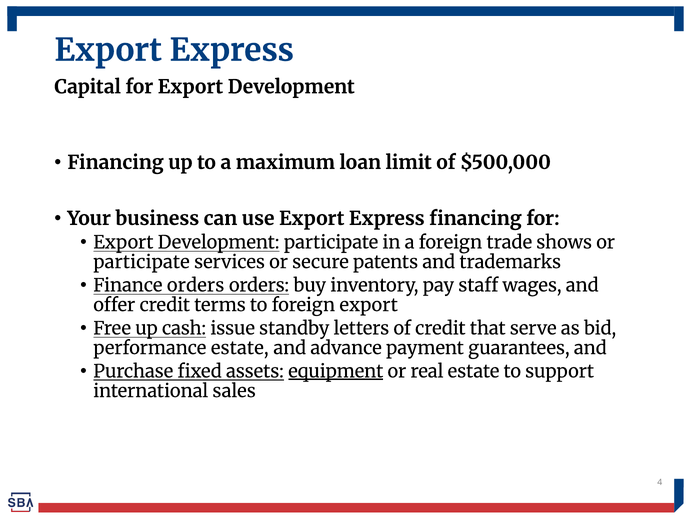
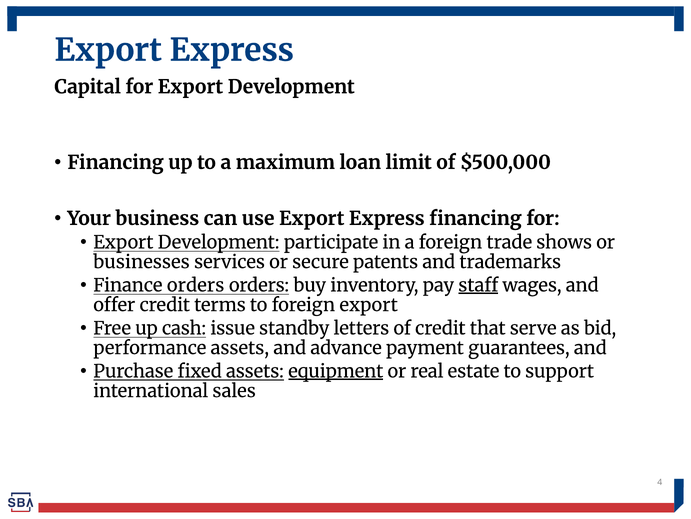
participate: participate -> businesses (141, 262)
staff underline: none -> present (478, 285)
performance estate: estate -> assets (240, 348)
